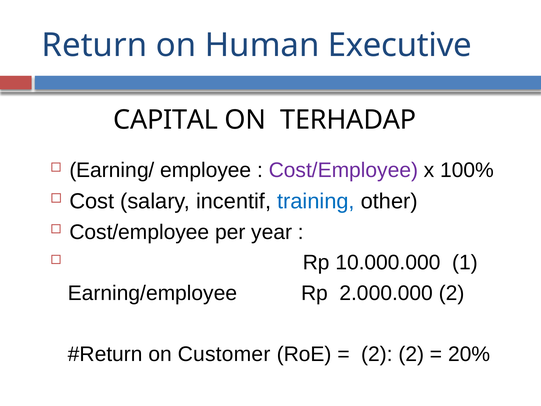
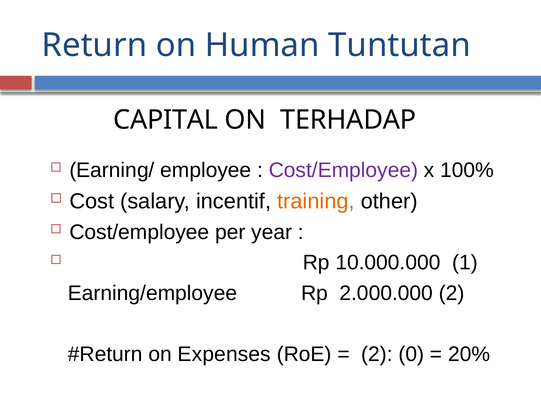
Executive: Executive -> Tuntutan (400, 45)
training colour: blue -> orange (316, 201)
Customer: Customer -> Expenses (224, 354)
2 2: 2 -> 0 (411, 354)
